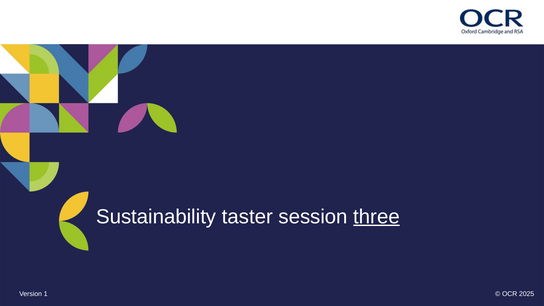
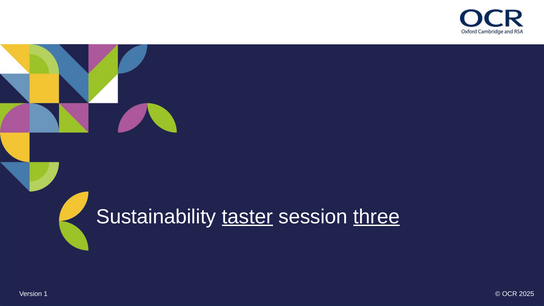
taster underline: none -> present (247, 217)
